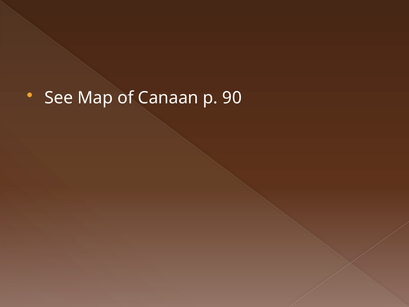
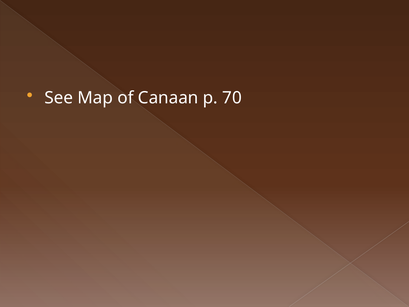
90: 90 -> 70 (232, 98)
